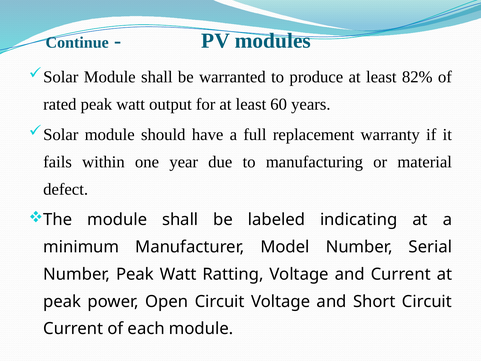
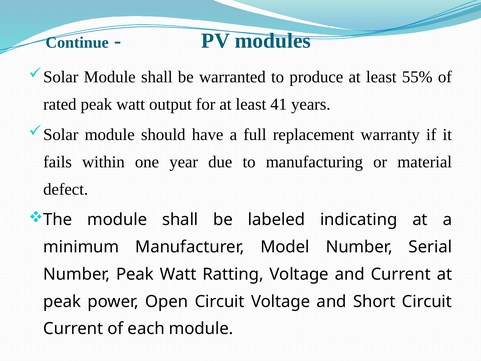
82%: 82% -> 55% (417, 77)
60: 60 -> 41 (279, 104)
